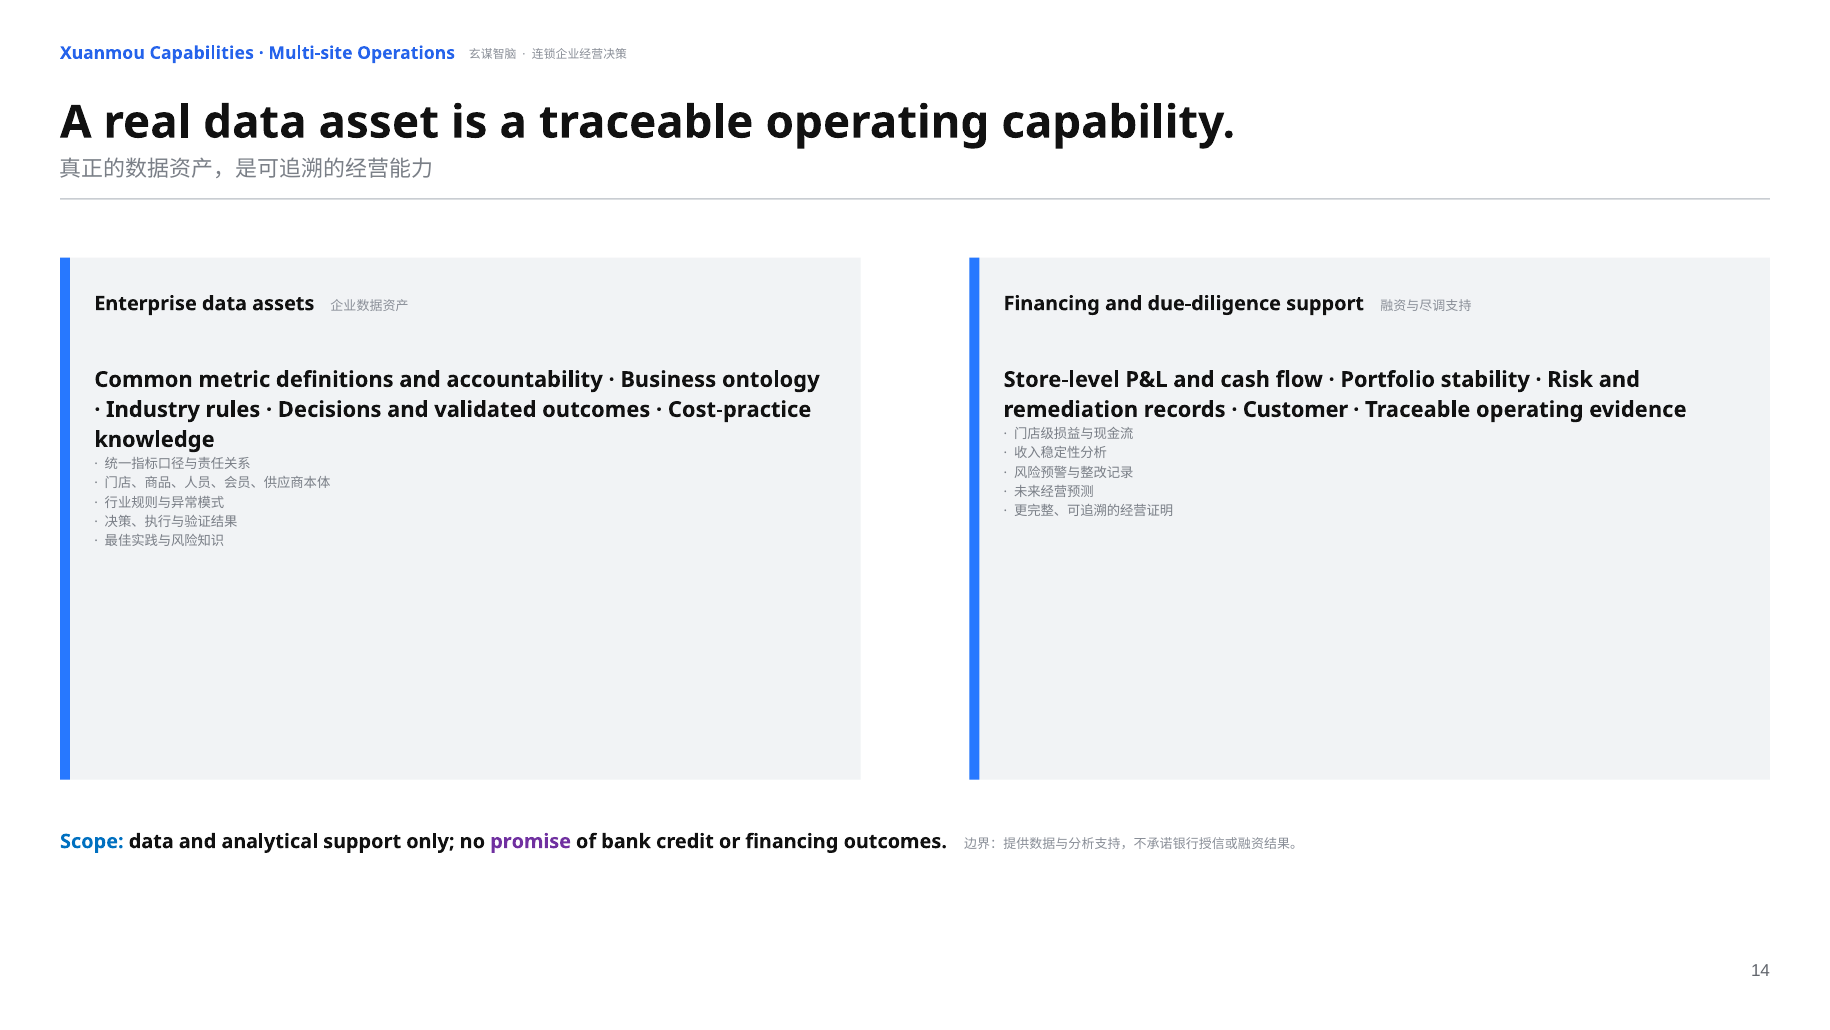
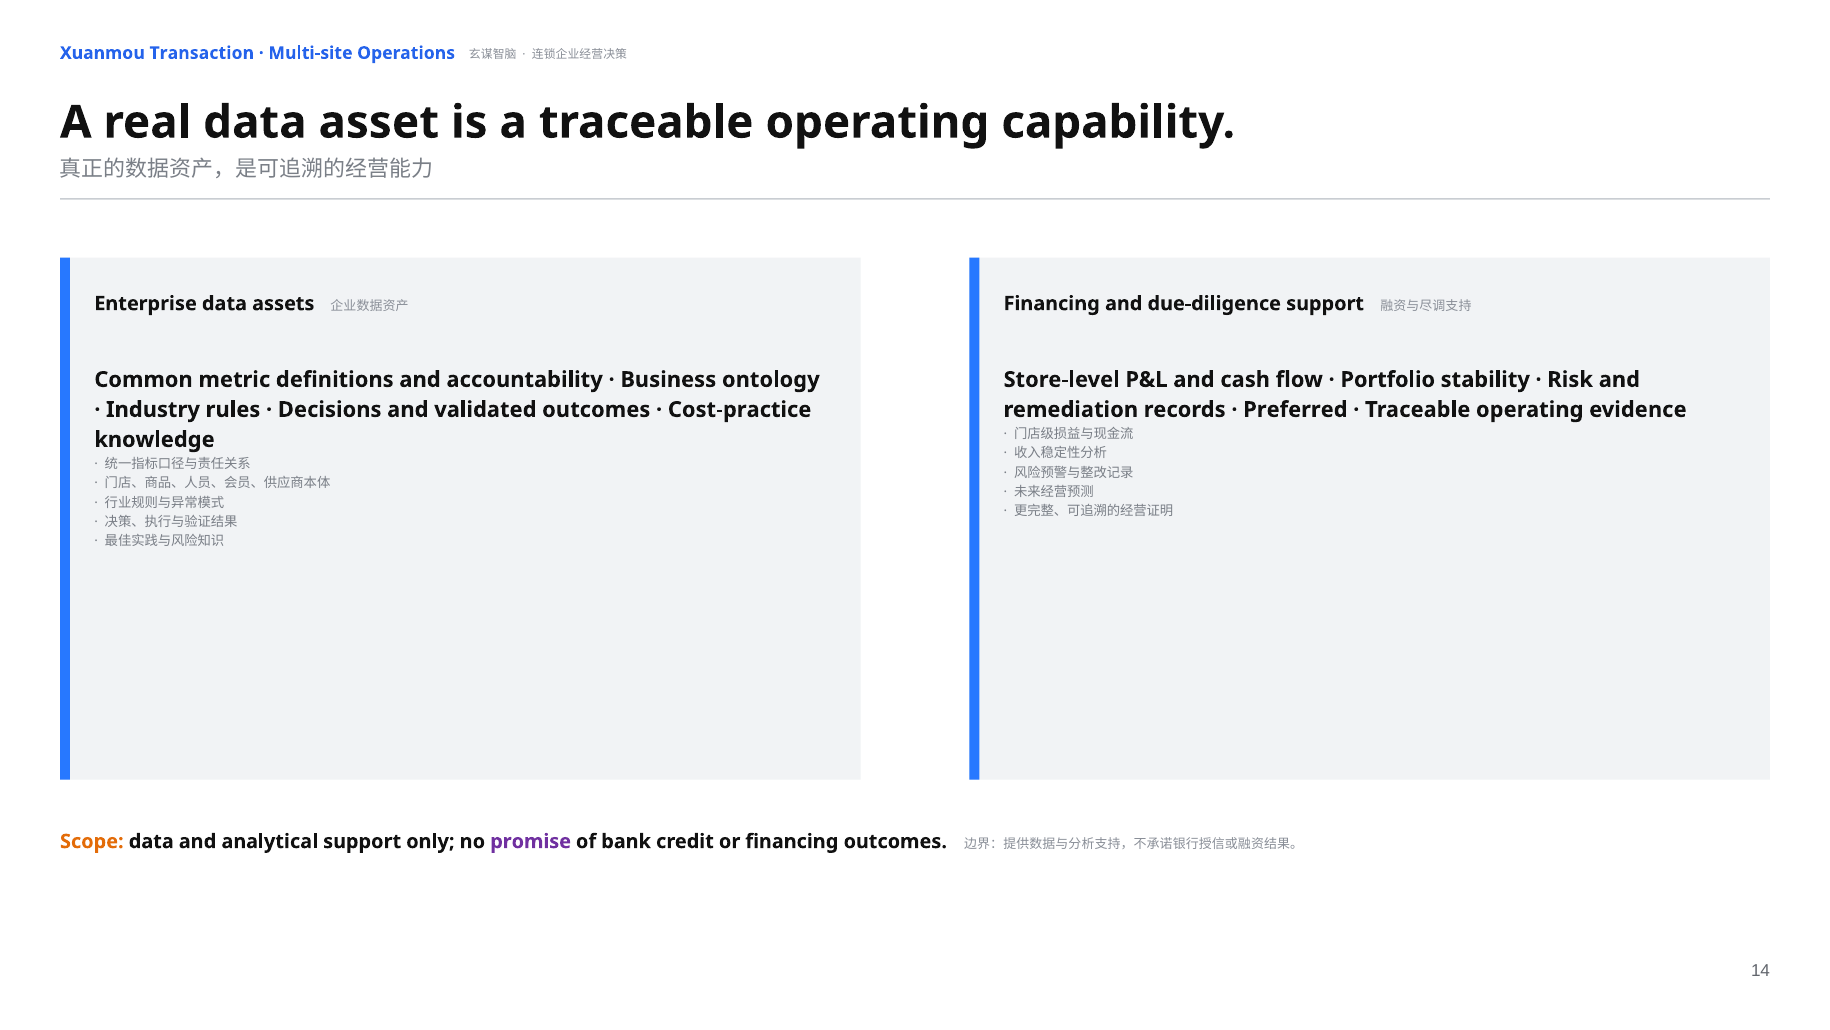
Capabilities: Capabilities -> Transaction (202, 53)
Customer: Customer -> Preferred (1295, 409)
Scope colour: blue -> orange (92, 841)
